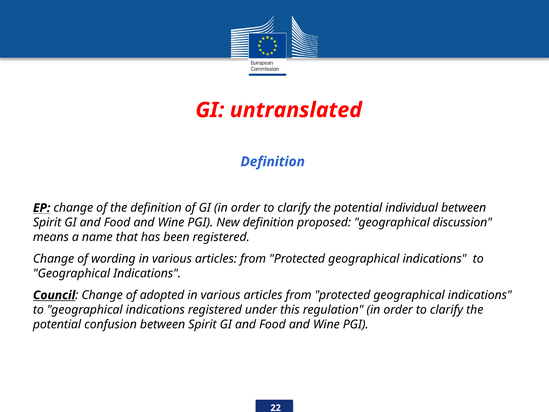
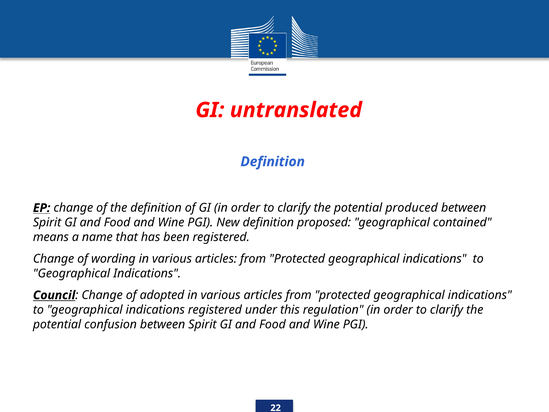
individual: individual -> produced (412, 208)
discussion: discussion -> contained (462, 222)
